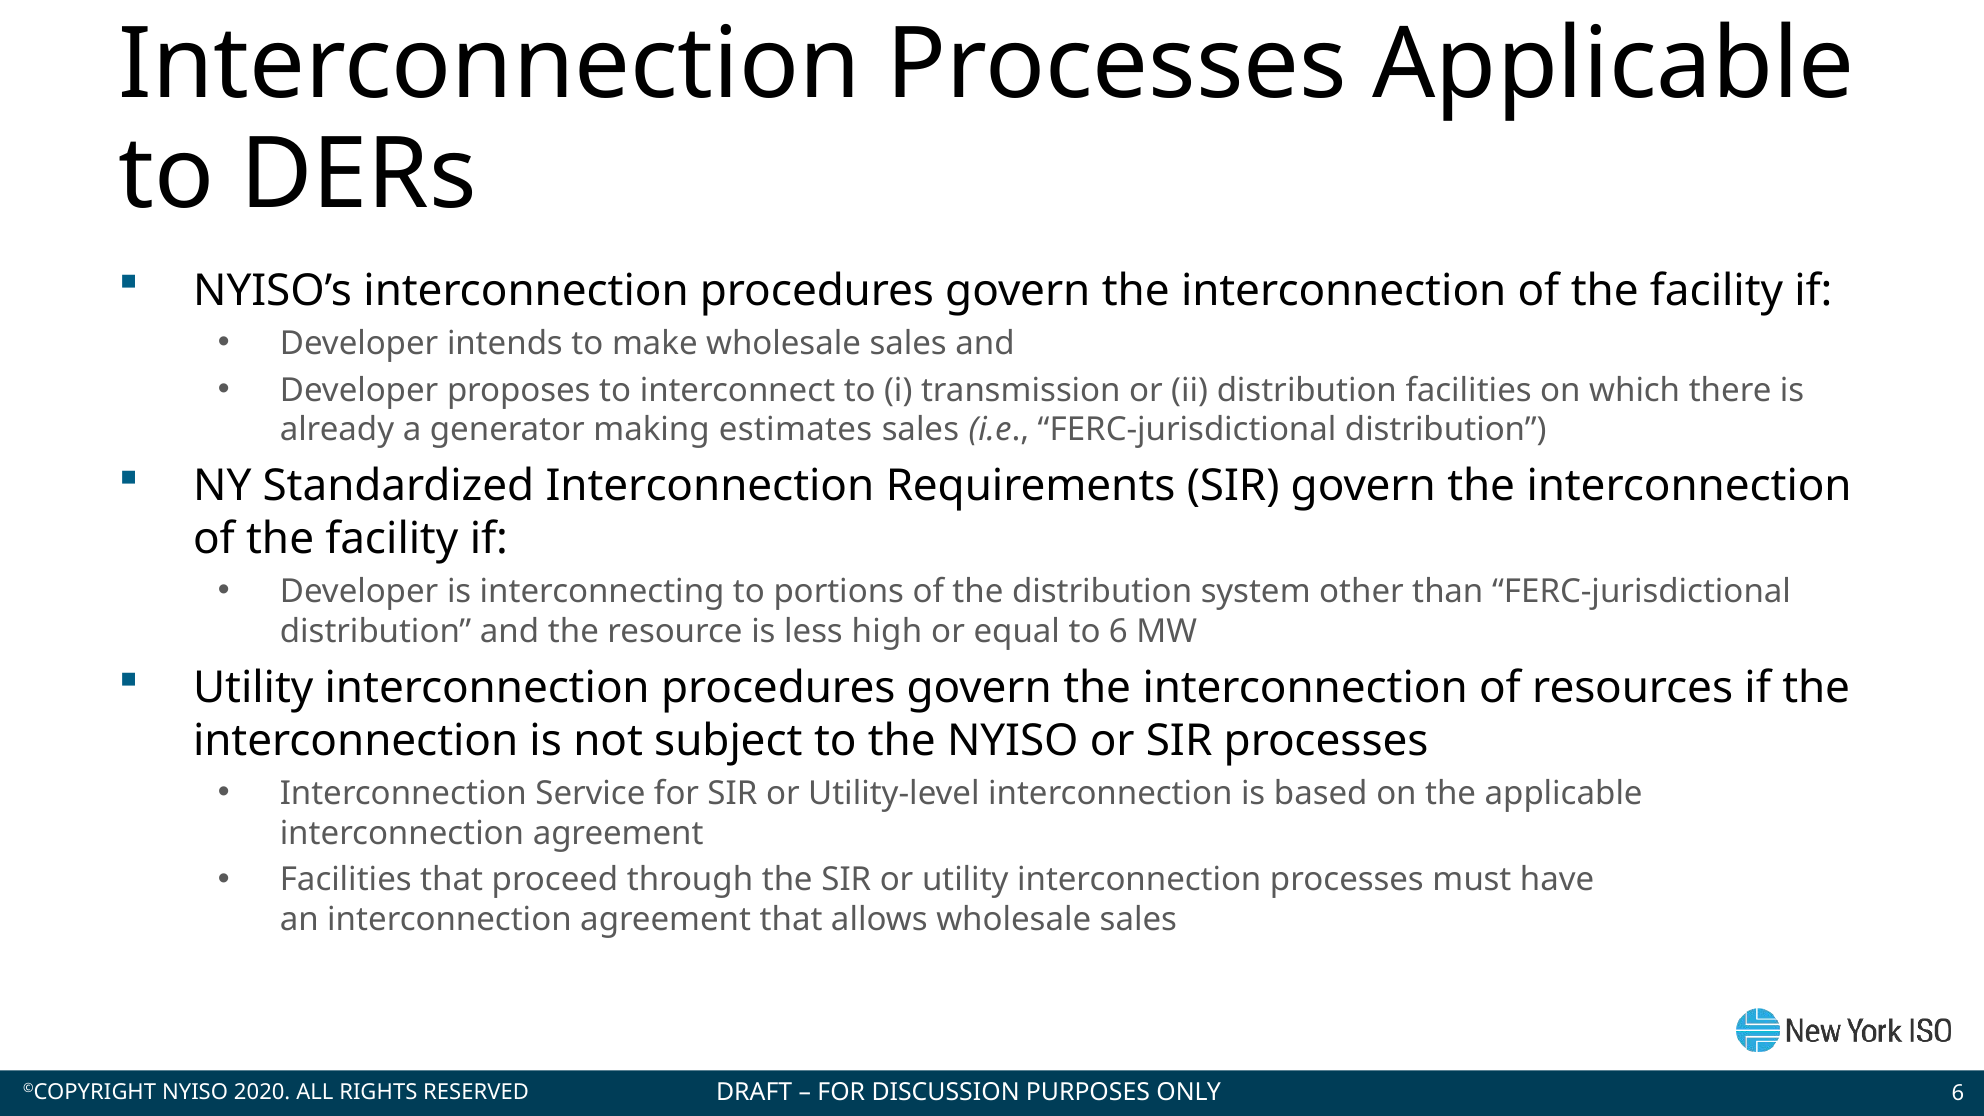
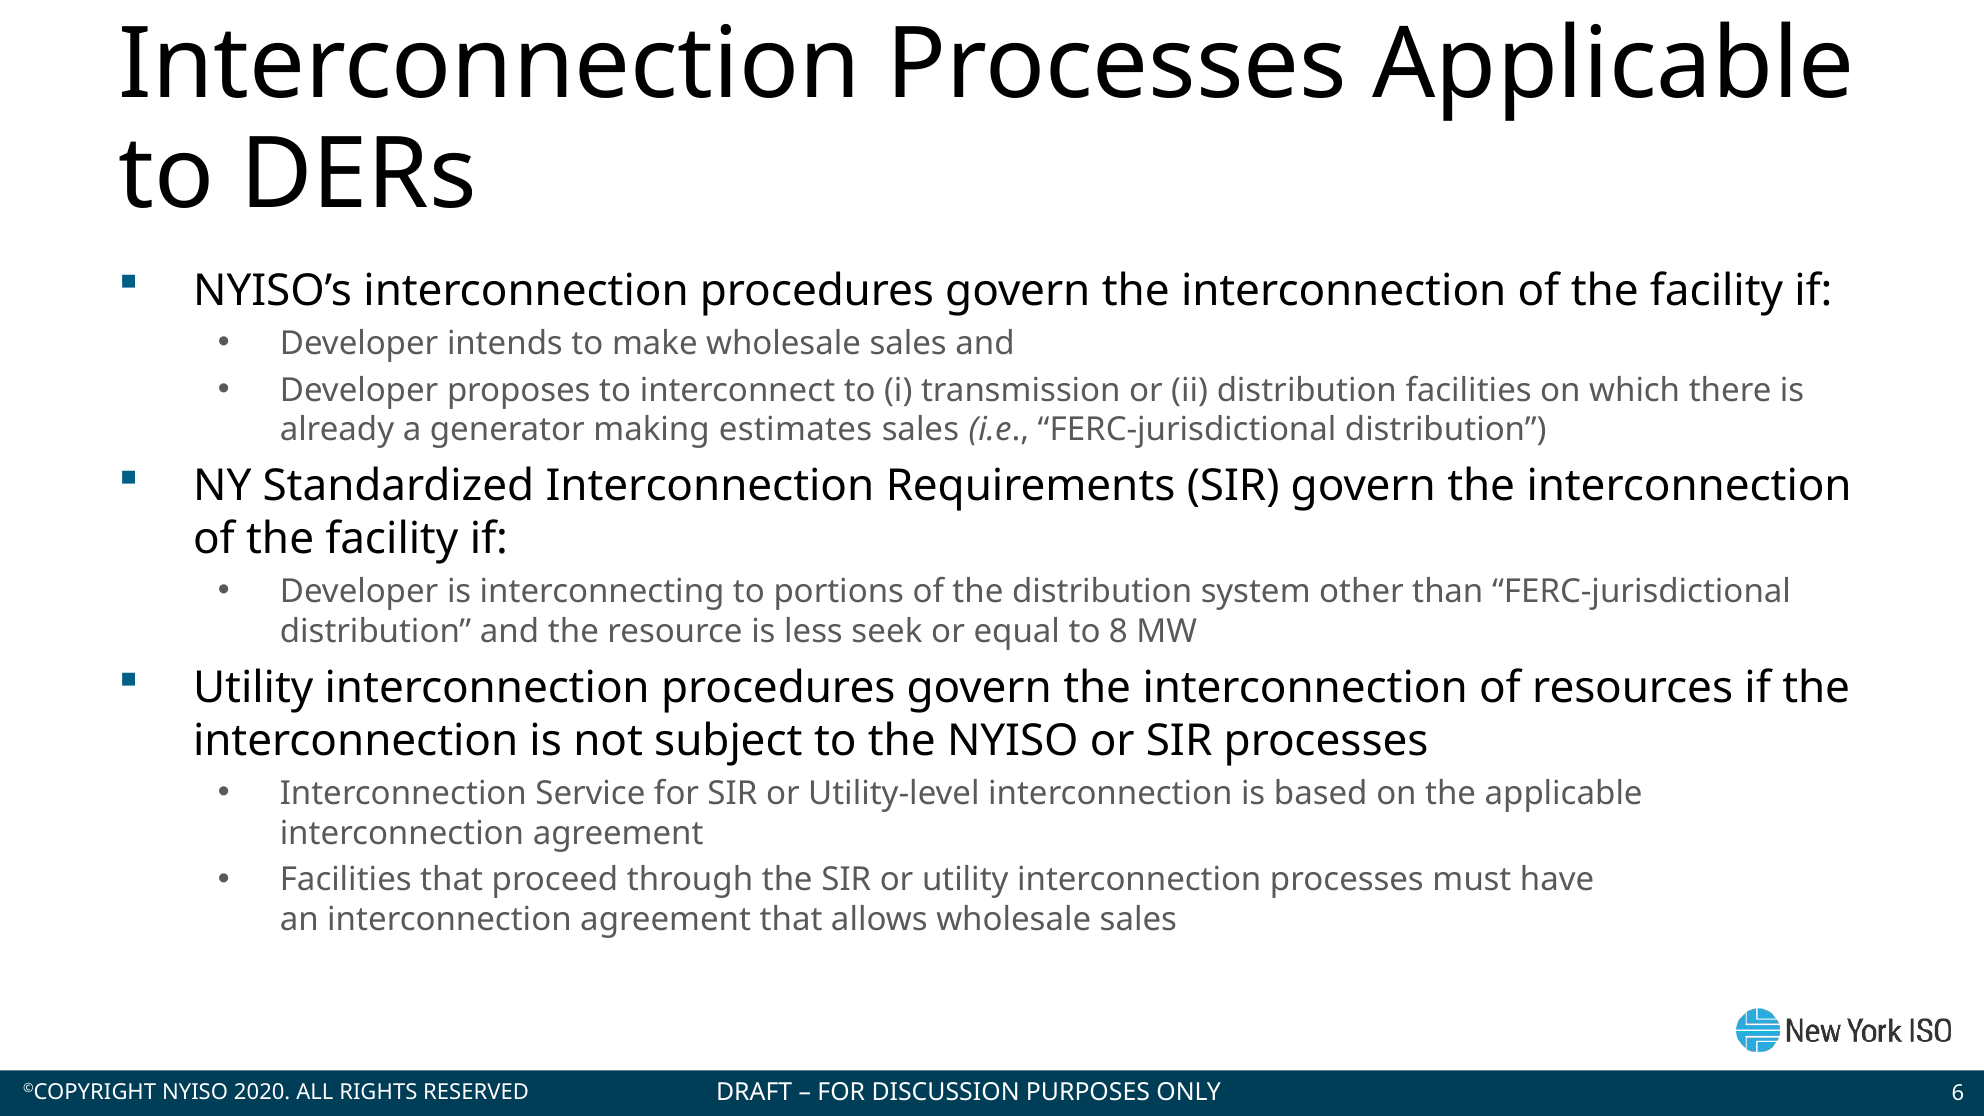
high: high -> seek (887, 632)
to 6: 6 -> 8 (1118, 632)
